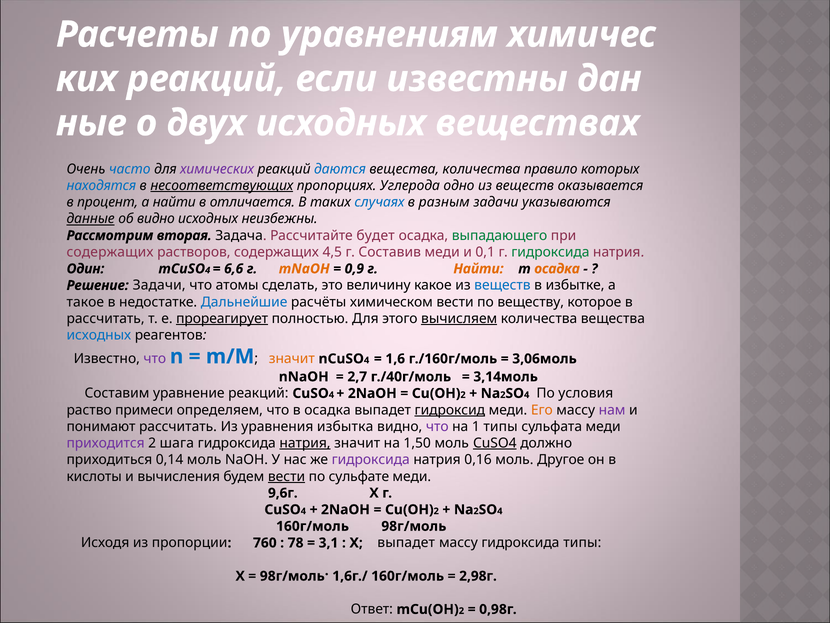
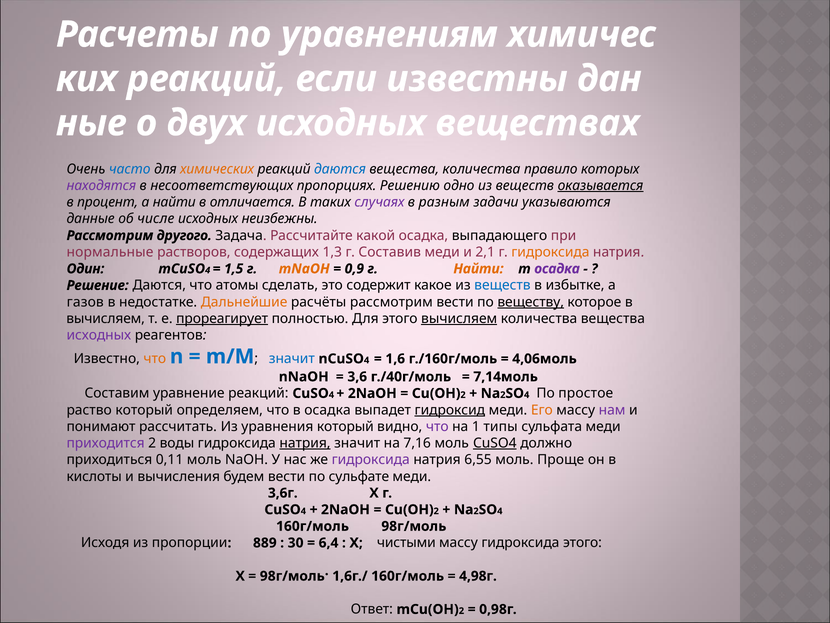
химических colour: purple -> orange (217, 169)
находятся colour: blue -> purple (101, 186)
несоответствующих underline: present -> none (222, 186)
Углерода: Углерода -> Решению (410, 186)
оказывается underline: none -> present (600, 186)
случаях colour: blue -> purple (379, 202)
данные underline: present -> none (91, 219)
об видно: видно -> числе (156, 219)
вторая: вторая -> другого (184, 235)
будет: будет -> какой (376, 235)
выпадающего colour: green -> black (500, 235)
содержащих: содержащих -> нормальные (110, 252)
4,5: 4,5 -> 1,3 (332, 252)
0,1: 0,1 -> 2,1 (485, 252)
гидроксида colour: green -> orange (550, 252)
6,6: 6,6 -> 1,5 (234, 269)
осадка colour: orange -> purple (557, 269)
Решение Задачи: Задачи -> Даются (159, 285)
величину: величину -> содержит (379, 285)
такое: такое -> газов (85, 302)
Дальнейшие colour: blue -> orange (244, 302)
расчёты химическом: химическом -> рассмотрим (391, 302)
веществу underline: none -> present (531, 302)
рассчитать: рассчитать -> вычисляем (106, 318)
исходных colour: blue -> purple (99, 335)
что colour: purple -> orange (155, 358)
значит colour: orange -> blue (292, 358)
3,06моль: 3,06моль -> 4,06моль (545, 358)
2,7: 2,7 -> 3,6 (357, 376)
3,14моль: 3,14моль -> 7,14моль (506, 376)
условия: условия -> простое (586, 393)
раство примеси: примеси -> который (144, 410)
уравнения избытка: избытка -> который (345, 426)
шага: шага -> воды (177, 443)
1,50: 1,50 -> 7,16 (417, 443)
0,14: 0,14 -> 0,11 (170, 459)
0,16: 0,16 -> 6,55 (478, 459)
Другое: Другое -> Проще (561, 459)
вести underline: present -> none (287, 476)
9,6г: 9,6г -> 3,6г (283, 493)
760: 760 -> 889 (265, 542)
78: 78 -> 30 (296, 542)
3,1: 3,1 -> 6,4 (329, 542)
X выпадет: выпадет -> чистыми (406, 542)
гидроксида типы: типы -> этого (582, 542)
2,98г: 2,98г -> 4,98г (478, 576)
